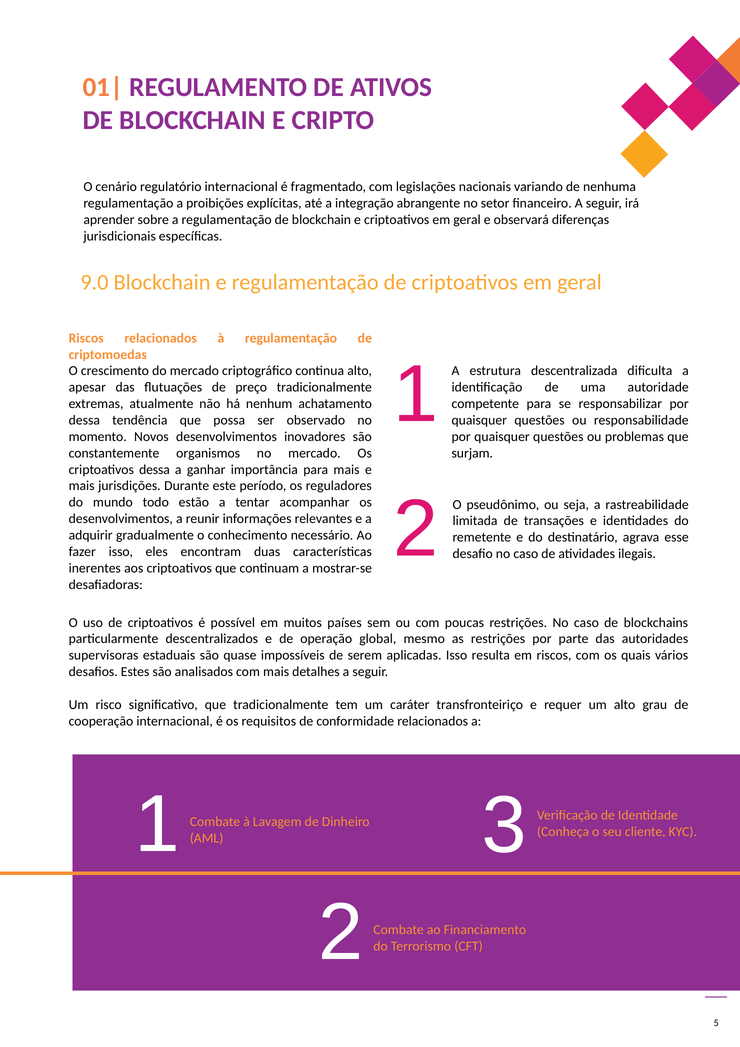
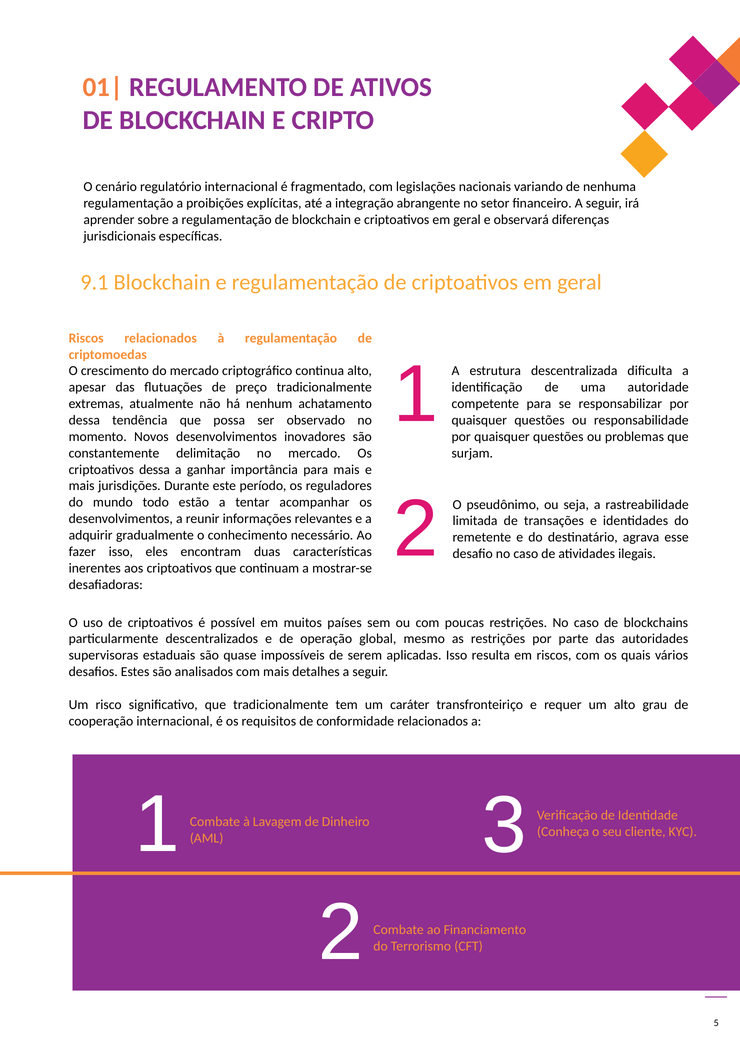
9.0: 9.0 -> 9.1 (94, 282)
organismos: organismos -> delimitação (208, 453)
